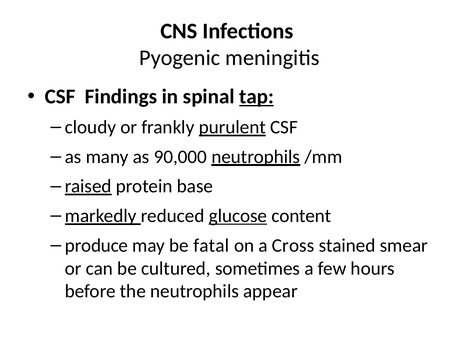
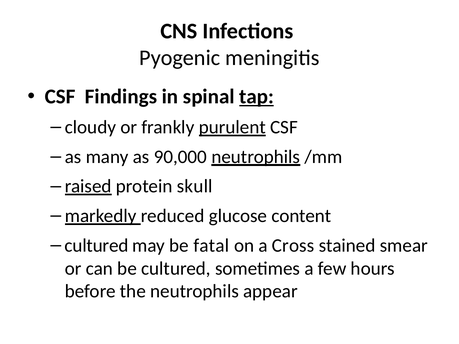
base: base -> skull (195, 186)
glucose underline: present -> none (238, 216)
produce: produce -> cultured (96, 246)
